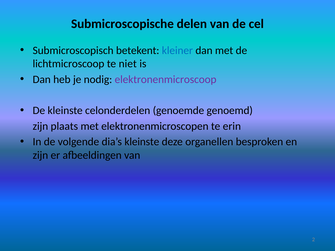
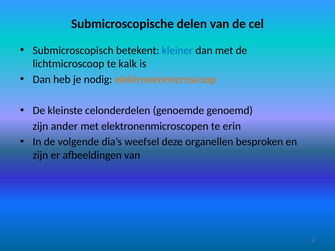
niet: niet -> kalk (128, 64)
elektronenmicroscoop colour: purple -> orange (166, 79)
plaats: plaats -> ander (64, 126)
dia’s kleinste: kleinste -> weefsel (142, 142)
